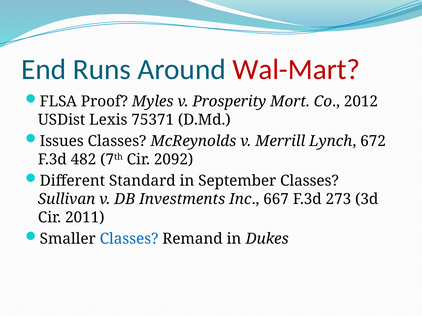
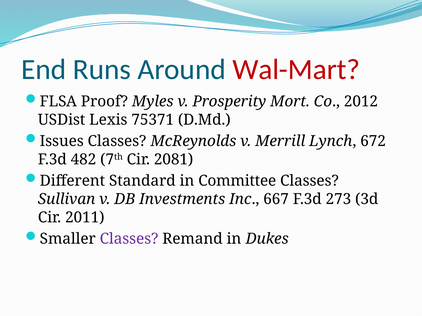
2092: 2092 -> 2081 (174, 160)
September: September -> Committee (237, 181)
Classes colour: blue -> purple (129, 239)
